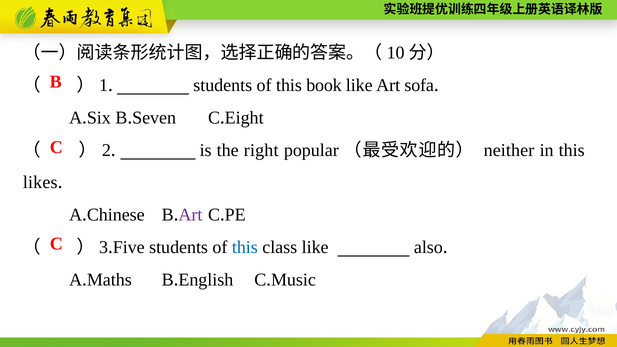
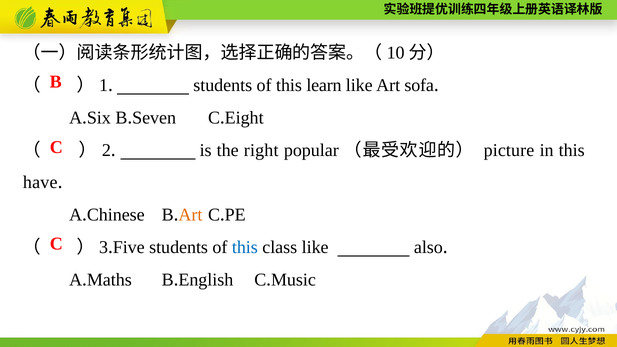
book: book -> learn (324, 85)
neither: neither -> picture (509, 150)
likes: likes -> have (40, 183)
Art colour: purple -> orange (190, 215)
